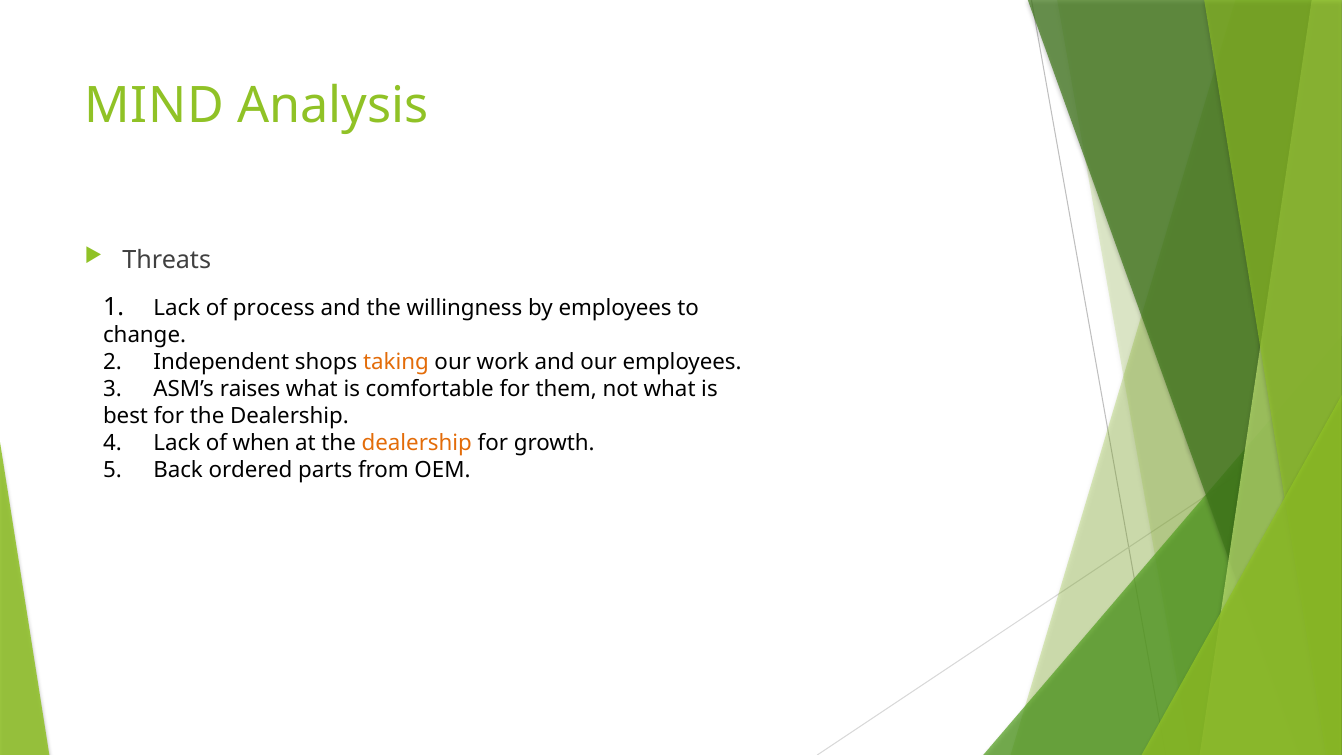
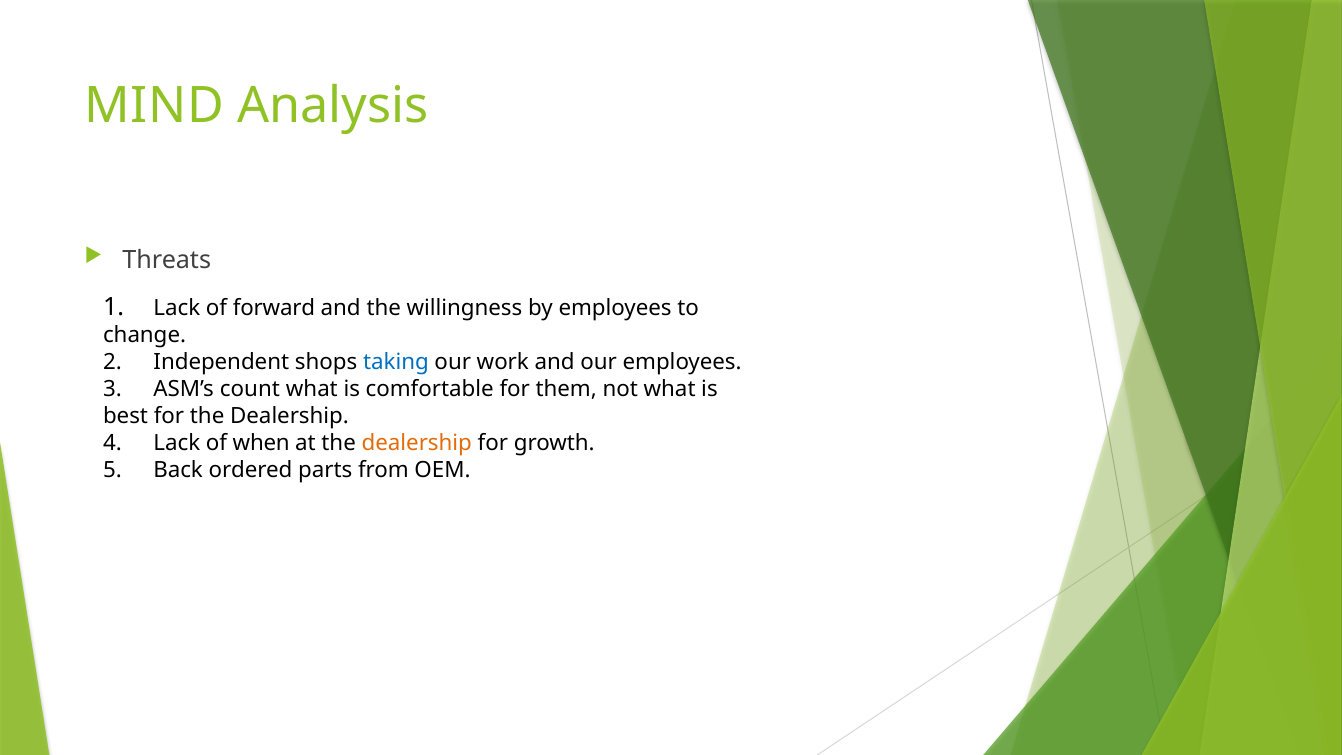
process: process -> forward (274, 308)
taking colour: orange -> blue (396, 362)
raises: raises -> count (250, 389)
